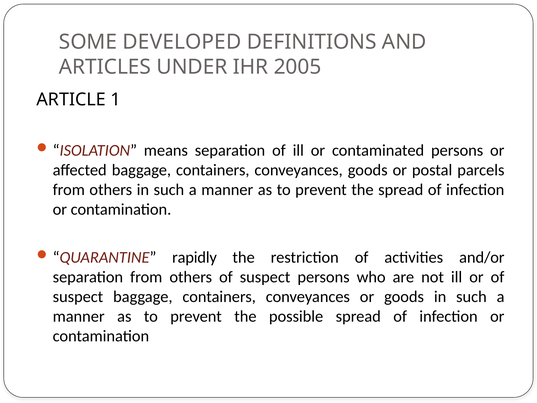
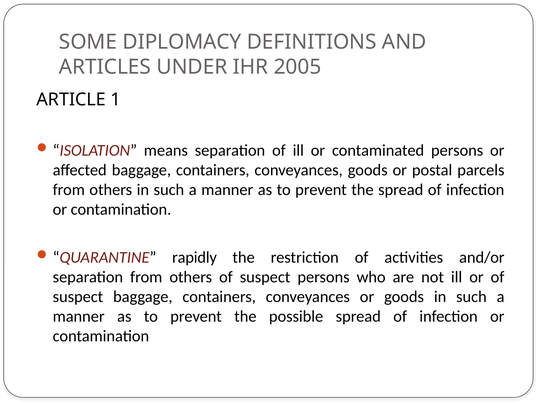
DEVELOPED: DEVELOPED -> DIPLOMACY (182, 42)
